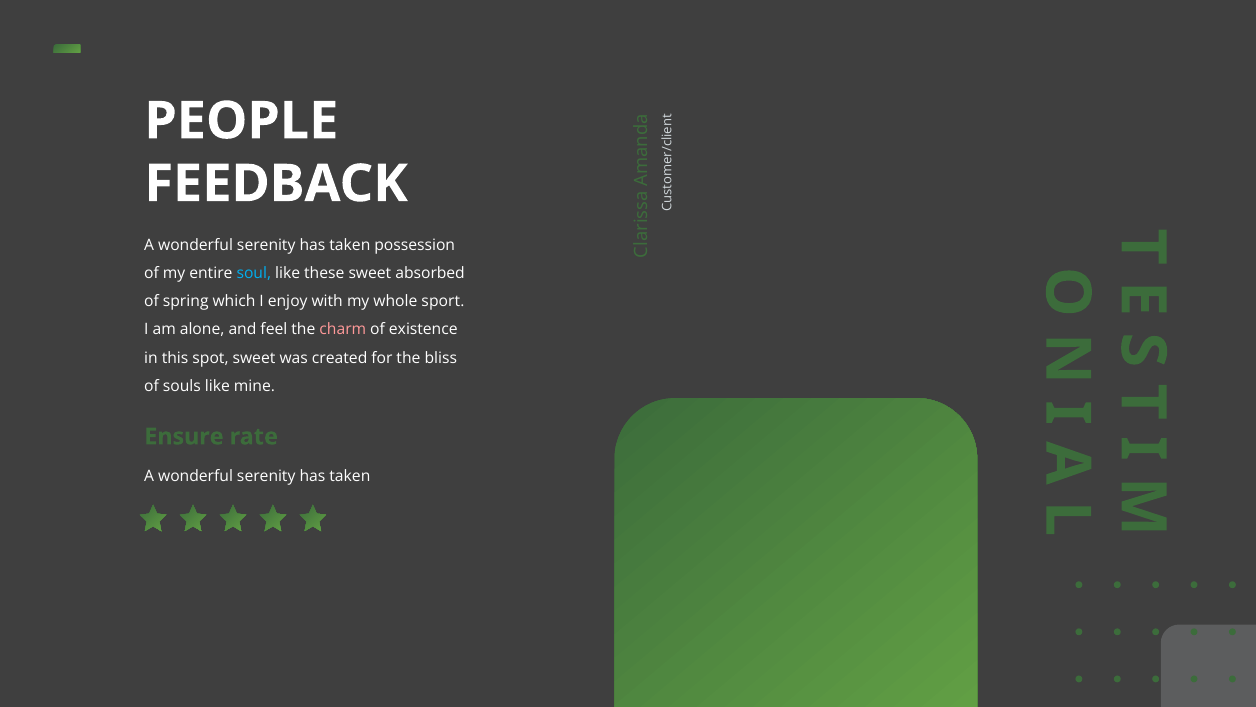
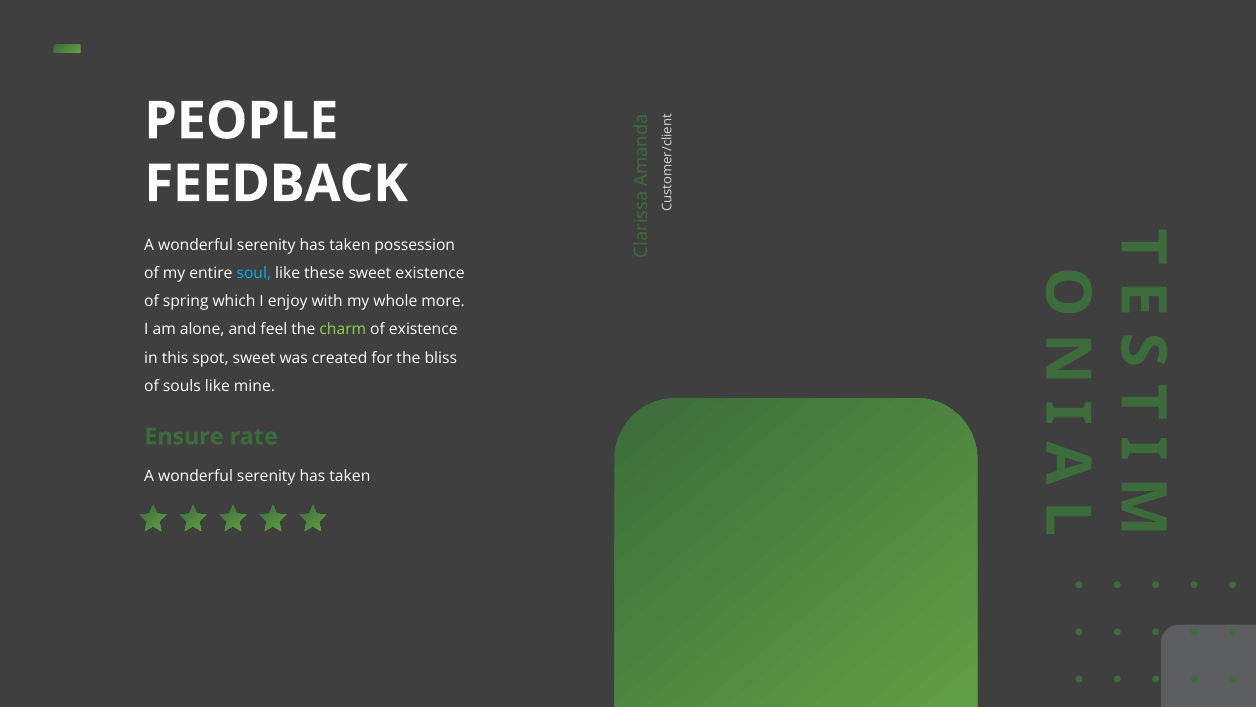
sweet absorbed: absorbed -> existence (430, 273)
sport: sport -> more (443, 301)
charm colour: pink -> light green (343, 329)
